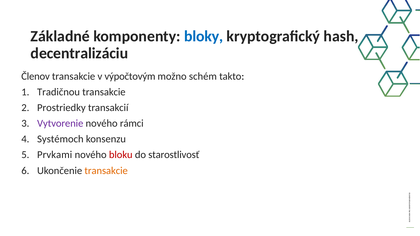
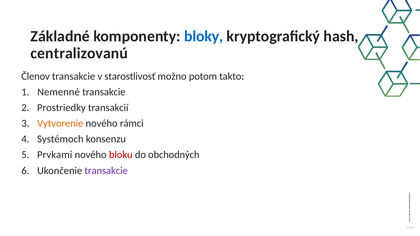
decentralizáciu: decentralizáciu -> centralizovanú (79, 53)
výpočtovým: výpočtovým -> starostlivosť (130, 76)
schém: schém -> potom (203, 76)
Tradičnou: Tradičnou -> Nemenné (58, 92)
Vytvorenie colour: purple -> orange (60, 124)
starostlivosť: starostlivosť -> obchodných (174, 155)
transakcie colour: orange -> purple (106, 171)
